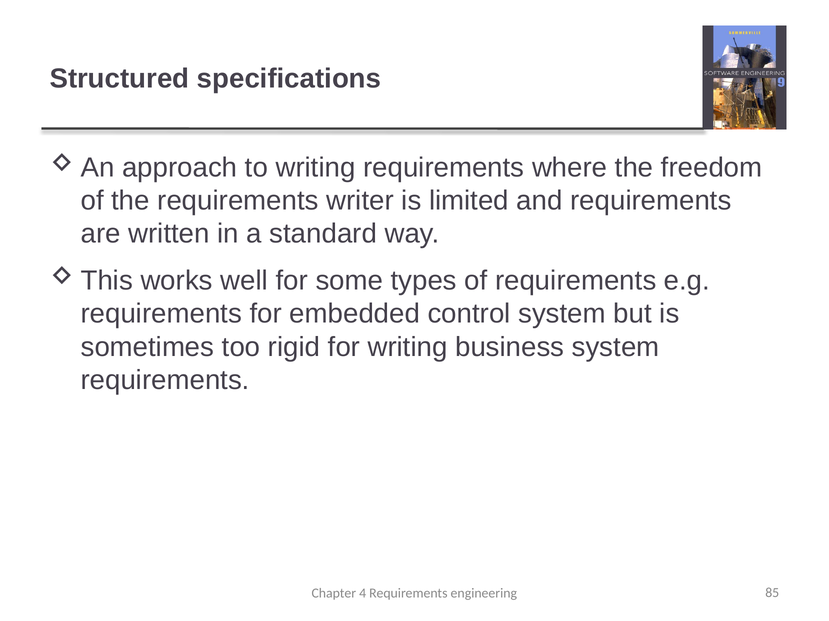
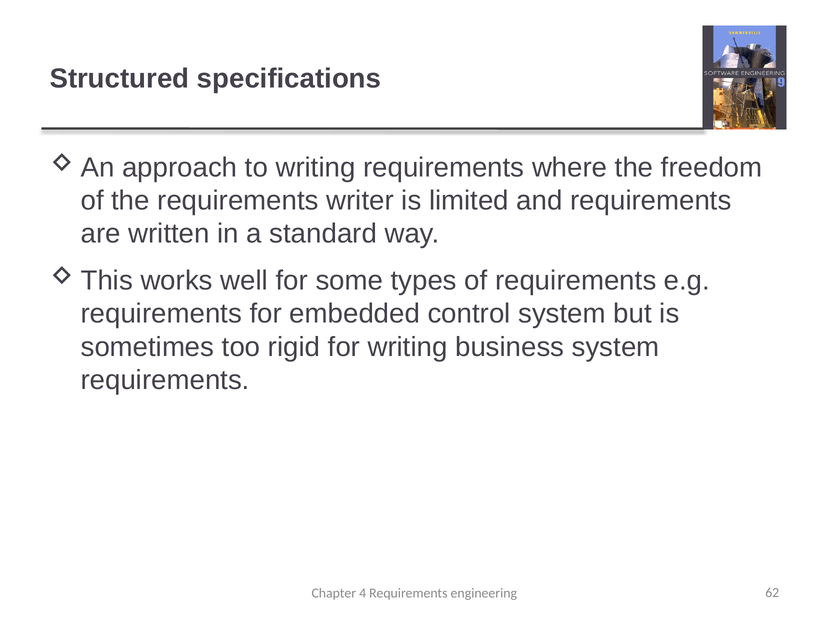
85: 85 -> 62 (772, 594)
